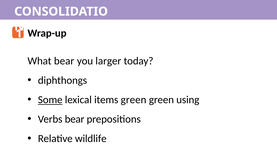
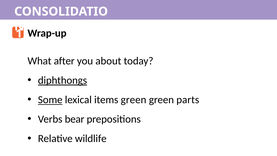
What bear: bear -> after (64, 61)
larger: larger -> about (108, 61)
diphthongs underline: none -> present (62, 80)
using: using -> parts (188, 100)
